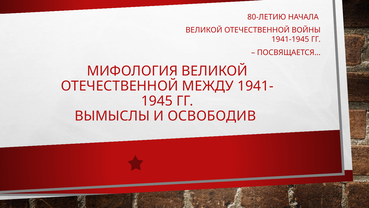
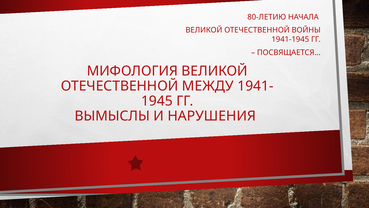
ОСВОБОДИВ: ОСВОБОДИВ -> НАРУШЕНИЯ (212, 116)
